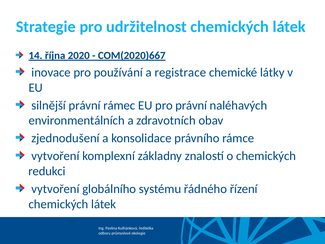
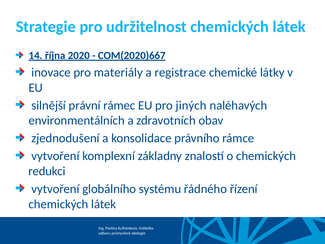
používání: používání -> materiály (118, 72)
pro právní: právní -> jiných (191, 105)
